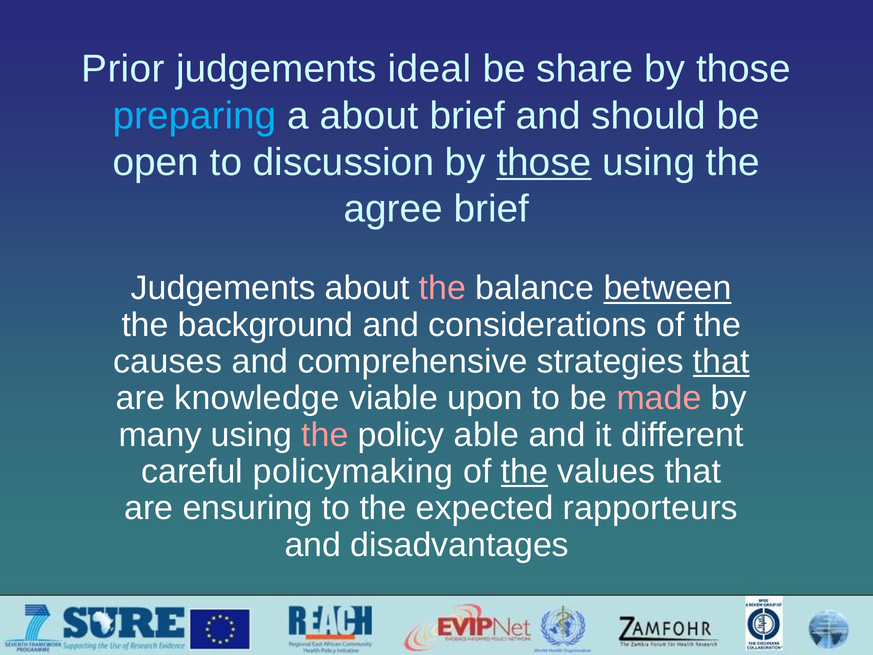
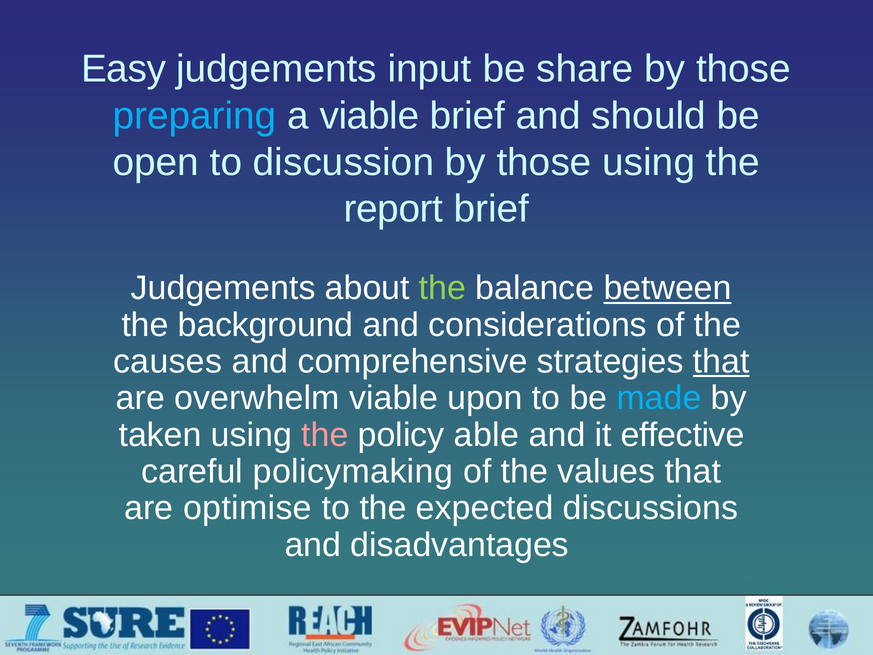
Prior: Prior -> Easy (124, 69)
ideal: ideal -> input (430, 69)
a about: about -> viable (369, 116)
those underline: present -> none (544, 162)
agree: agree -> report (393, 209)
the colour: pink -> light green (443, 288)
knowledge: knowledge -> overwhelm (257, 398)
made colour: pink -> light blue (659, 398)
many: many -> taken (160, 435)
different: different -> effective (683, 435)
the underline: present -> none (524, 471)
ensuring: ensuring -> optimise (247, 508)
rapporteurs: rapporteurs -> discussions (651, 508)
